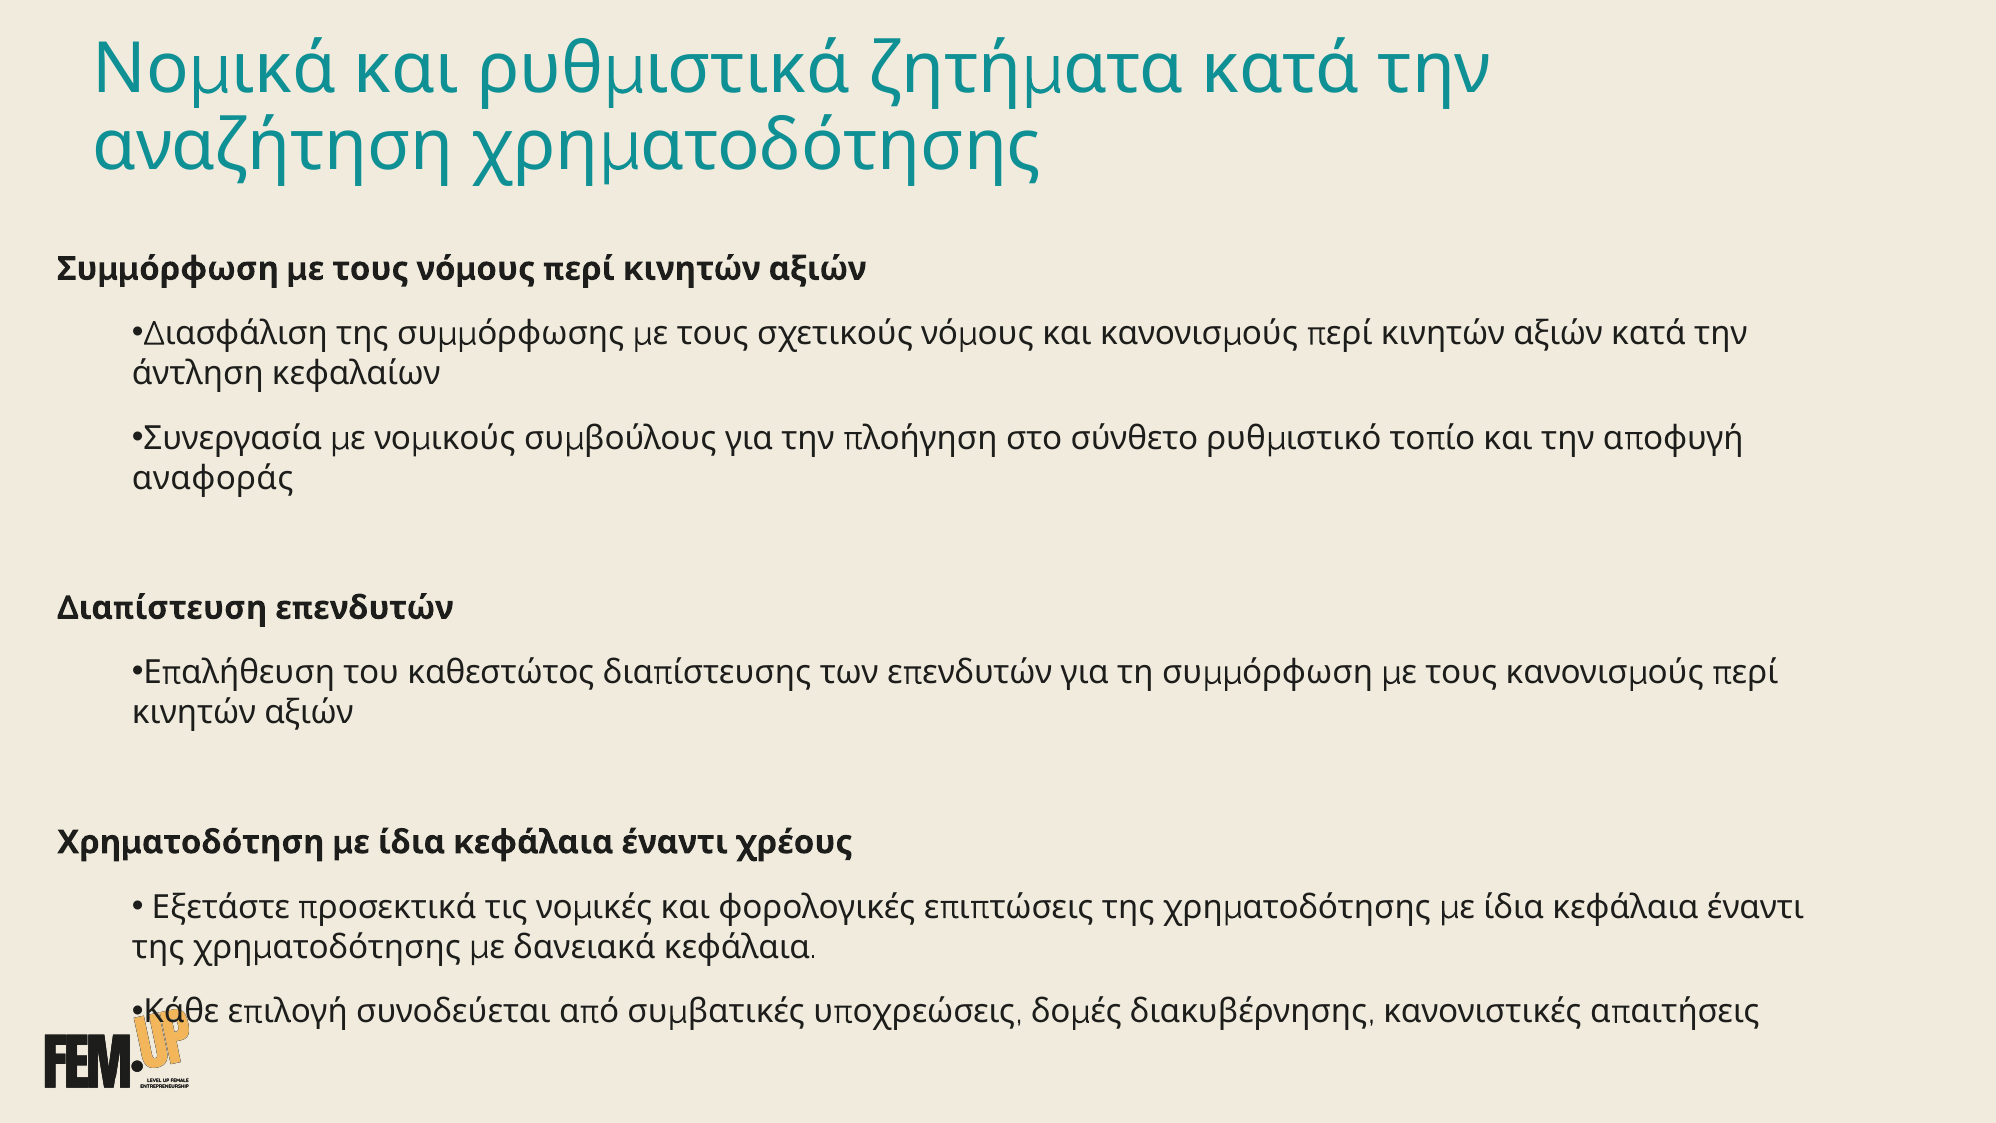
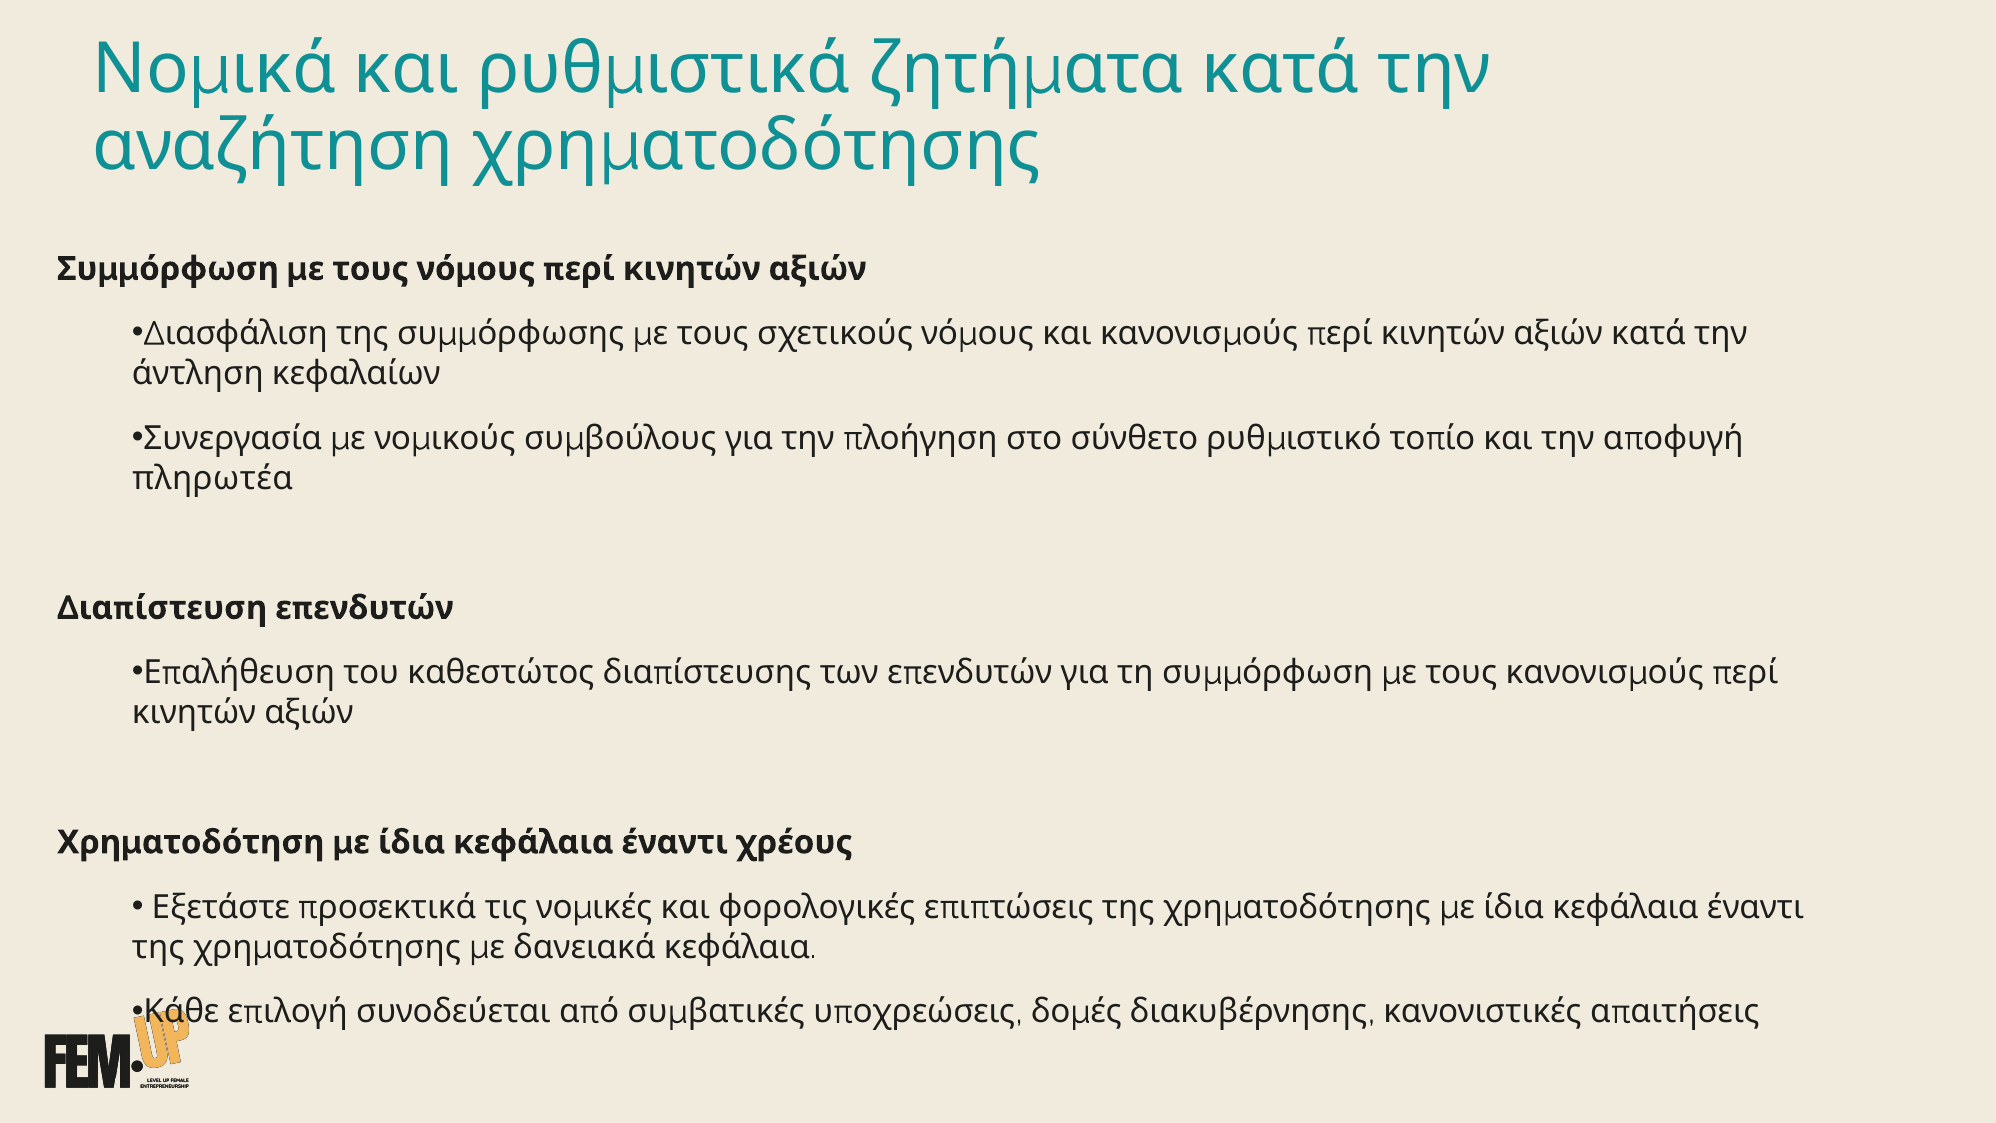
αναφοράς: αναφοράς -> πληρωτέα (213, 478)
